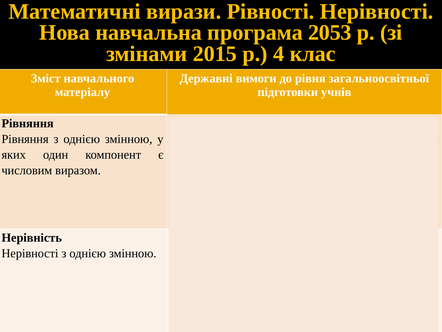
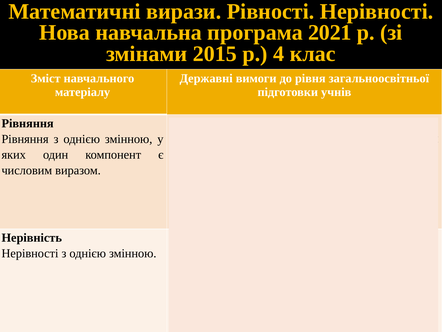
2053: 2053 -> 2021 (330, 33)
